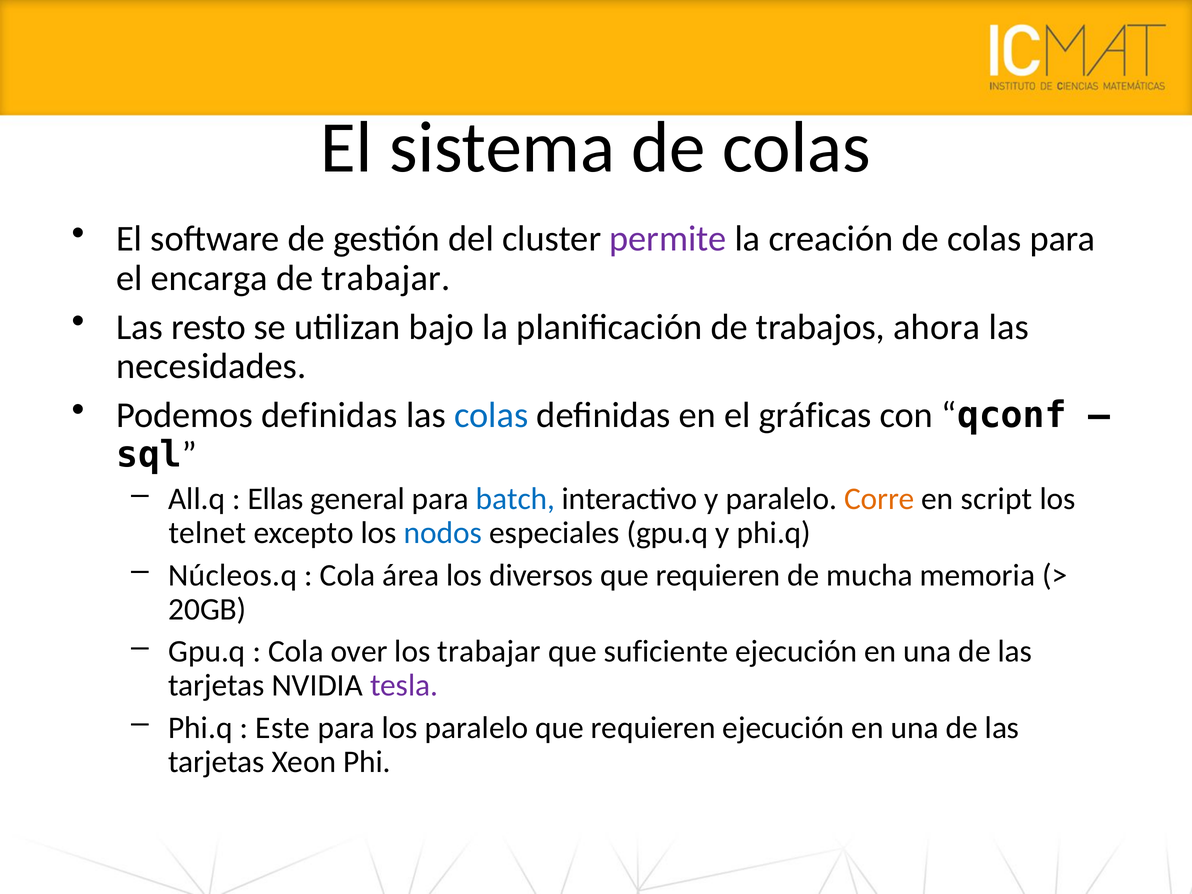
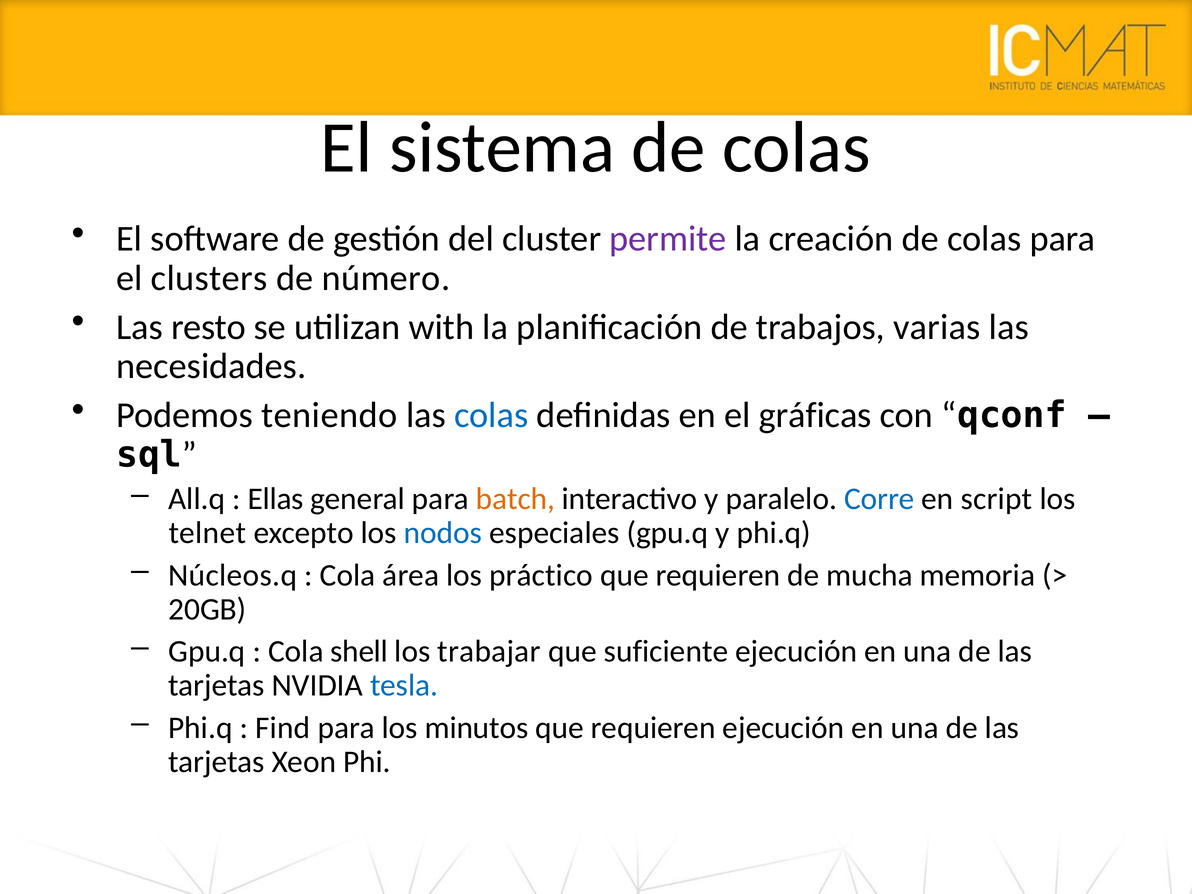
encarga: encarga -> clusters (209, 278)
de trabajar: trabajar -> número (386, 278)
bajo: bajo -> with (441, 327)
ahora: ahora -> varias (937, 327)
Podemos definidas: definidas -> teniendo (329, 415)
batch colour: blue -> orange (515, 499)
Corre colour: orange -> blue (879, 499)
diversos: diversos -> práctico (541, 575)
over: over -> shell (359, 652)
tesla colour: purple -> blue (404, 686)
Este: Este -> Find (283, 728)
los paralelo: paralelo -> minutos (477, 728)
